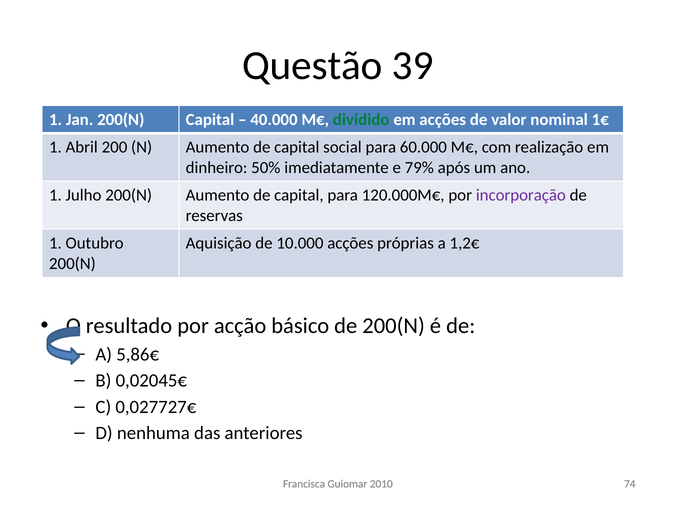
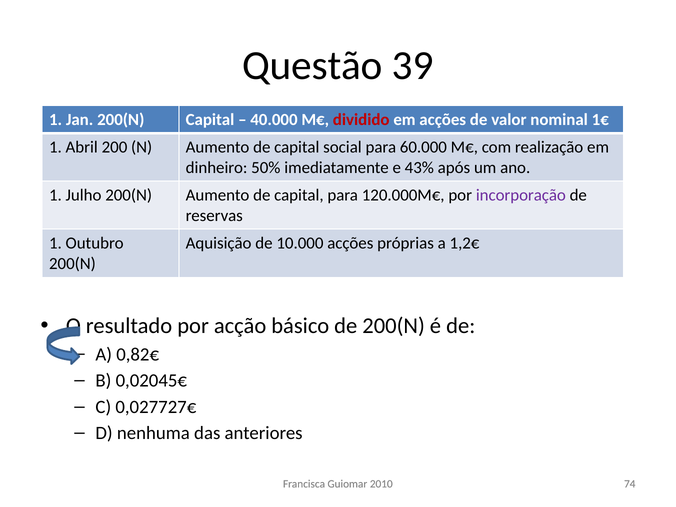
dividido colour: green -> red (361, 120)
79%: 79% -> 43% (419, 168)
5,86€: 5,86€ -> 0,82€ (138, 354)
